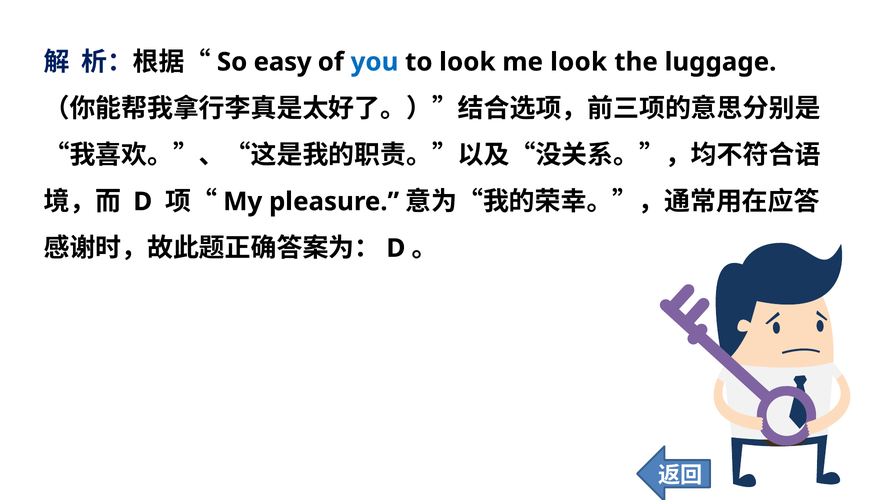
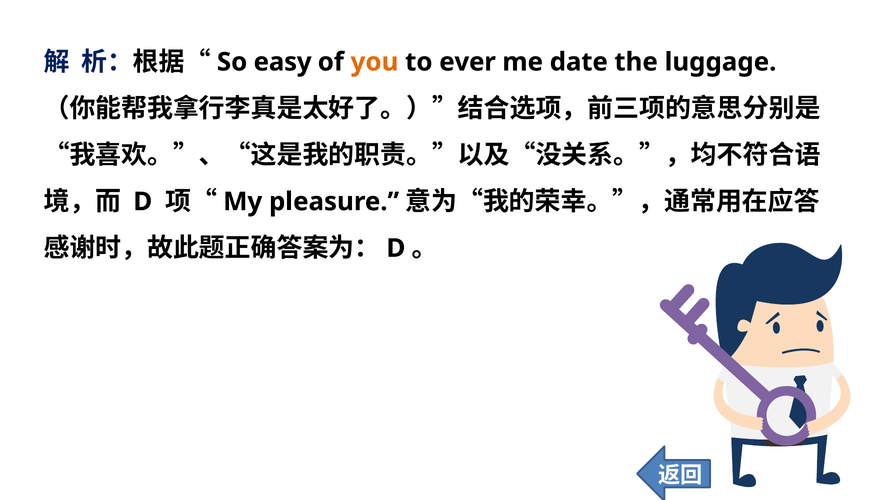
you colour: blue -> orange (375, 62)
to look: look -> ever (468, 62)
me look: look -> date (579, 62)
